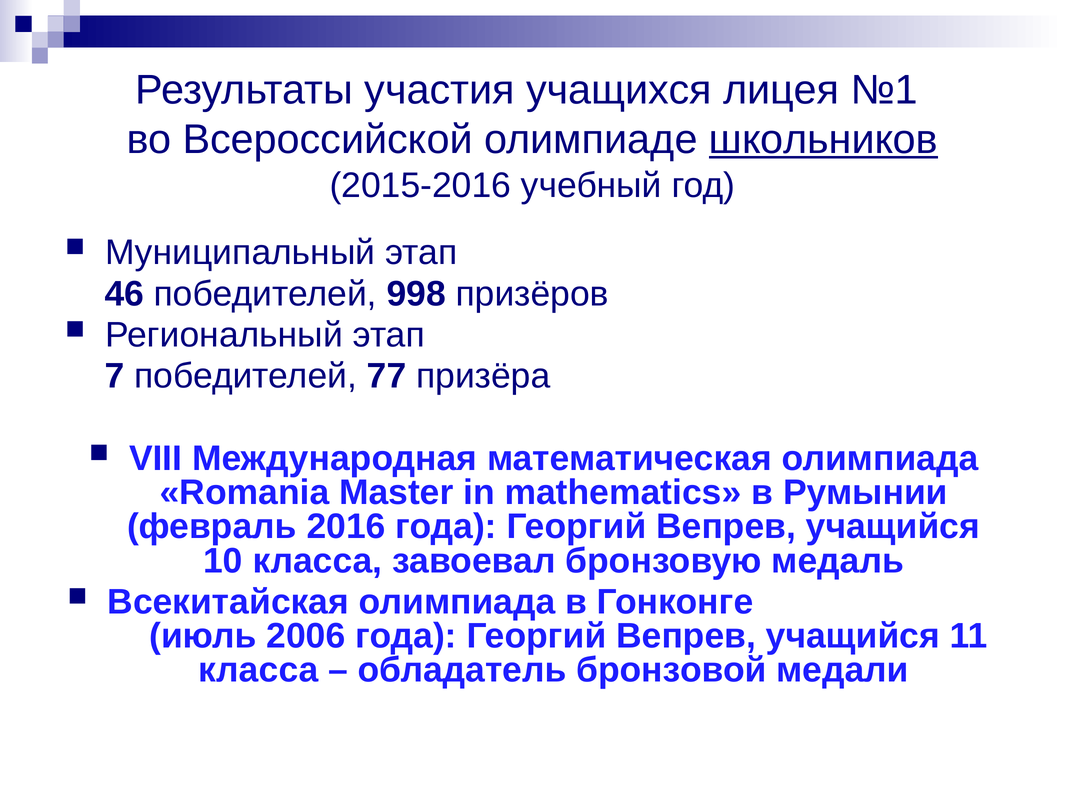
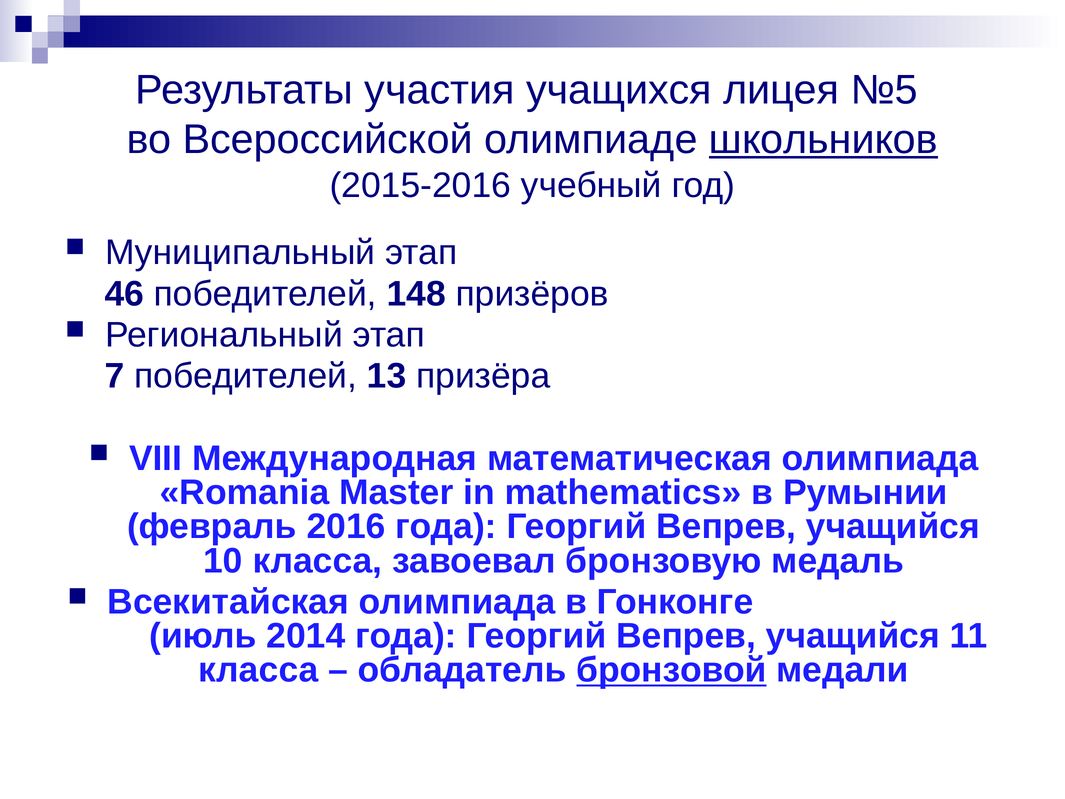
№1: №1 -> №5 (884, 90)
998: 998 -> 148 (416, 294)
77: 77 -> 13 (387, 376)
2006: 2006 -> 2014 (306, 636)
бронзовой underline: none -> present (671, 670)
